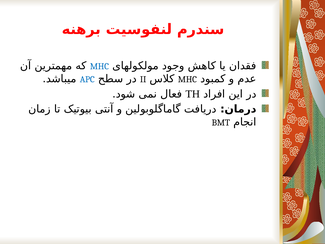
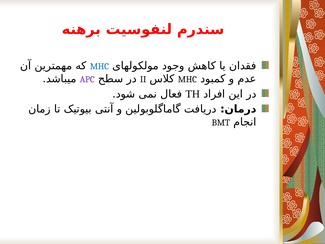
APC colour: blue -> purple (87, 79)
